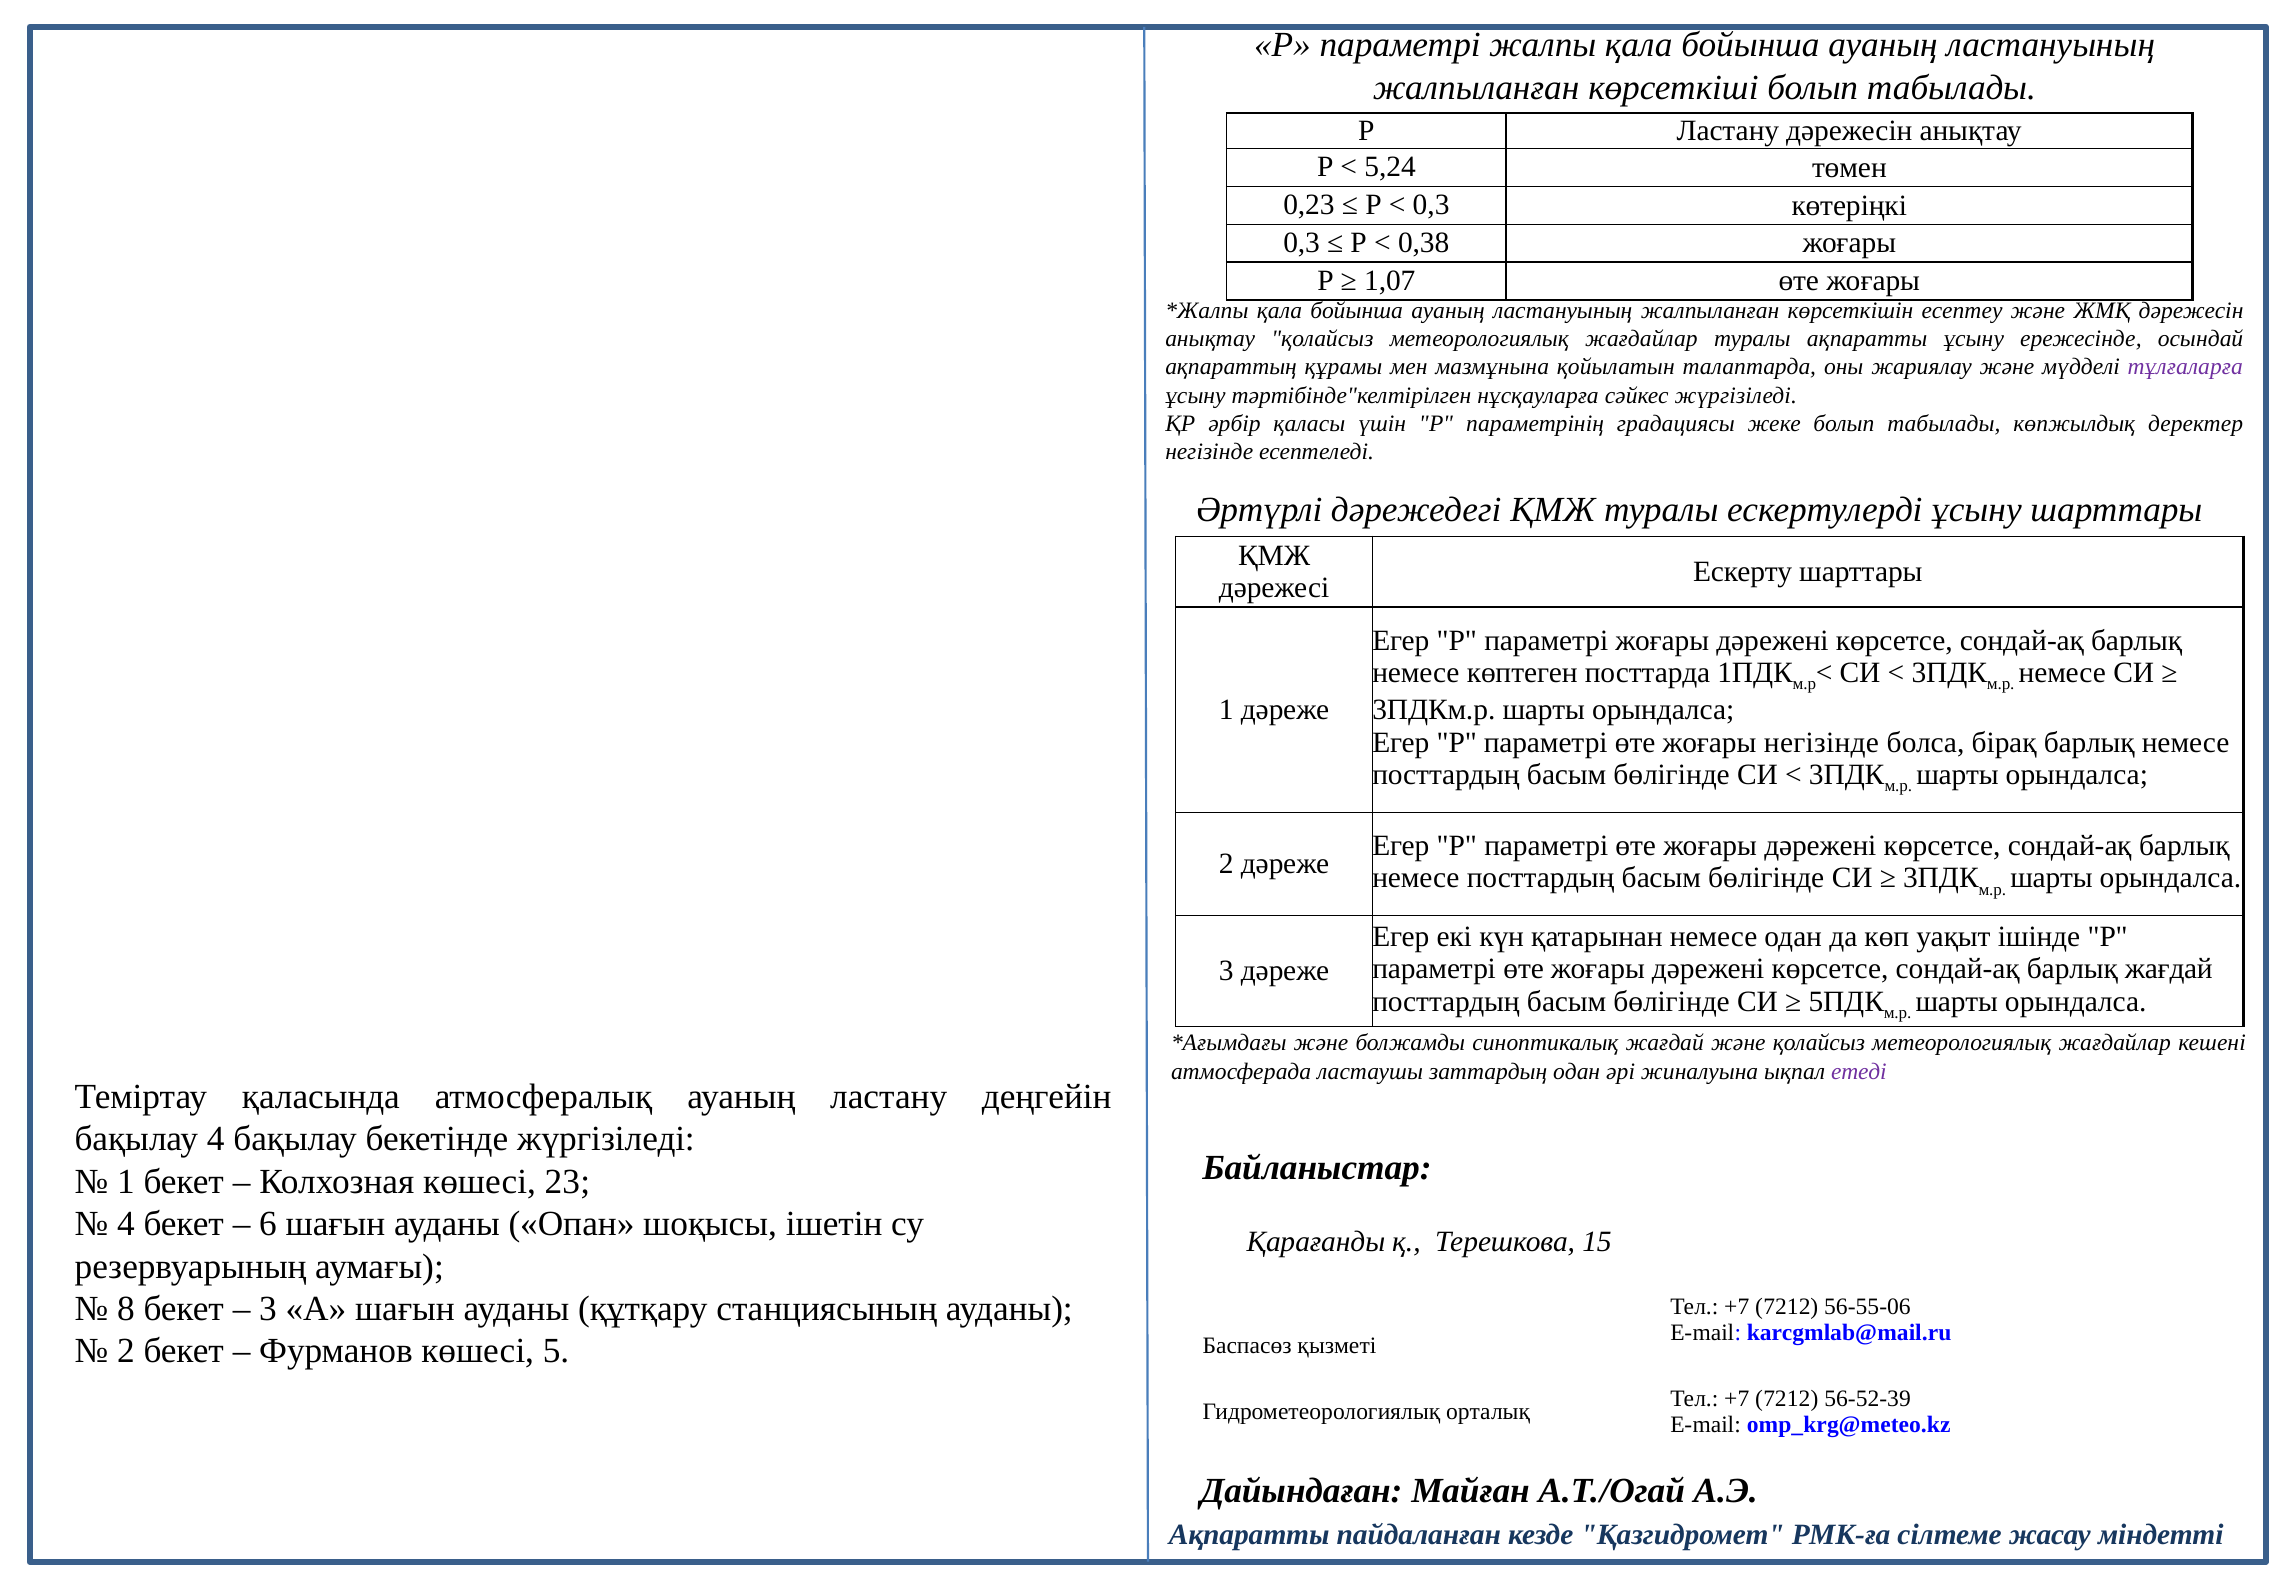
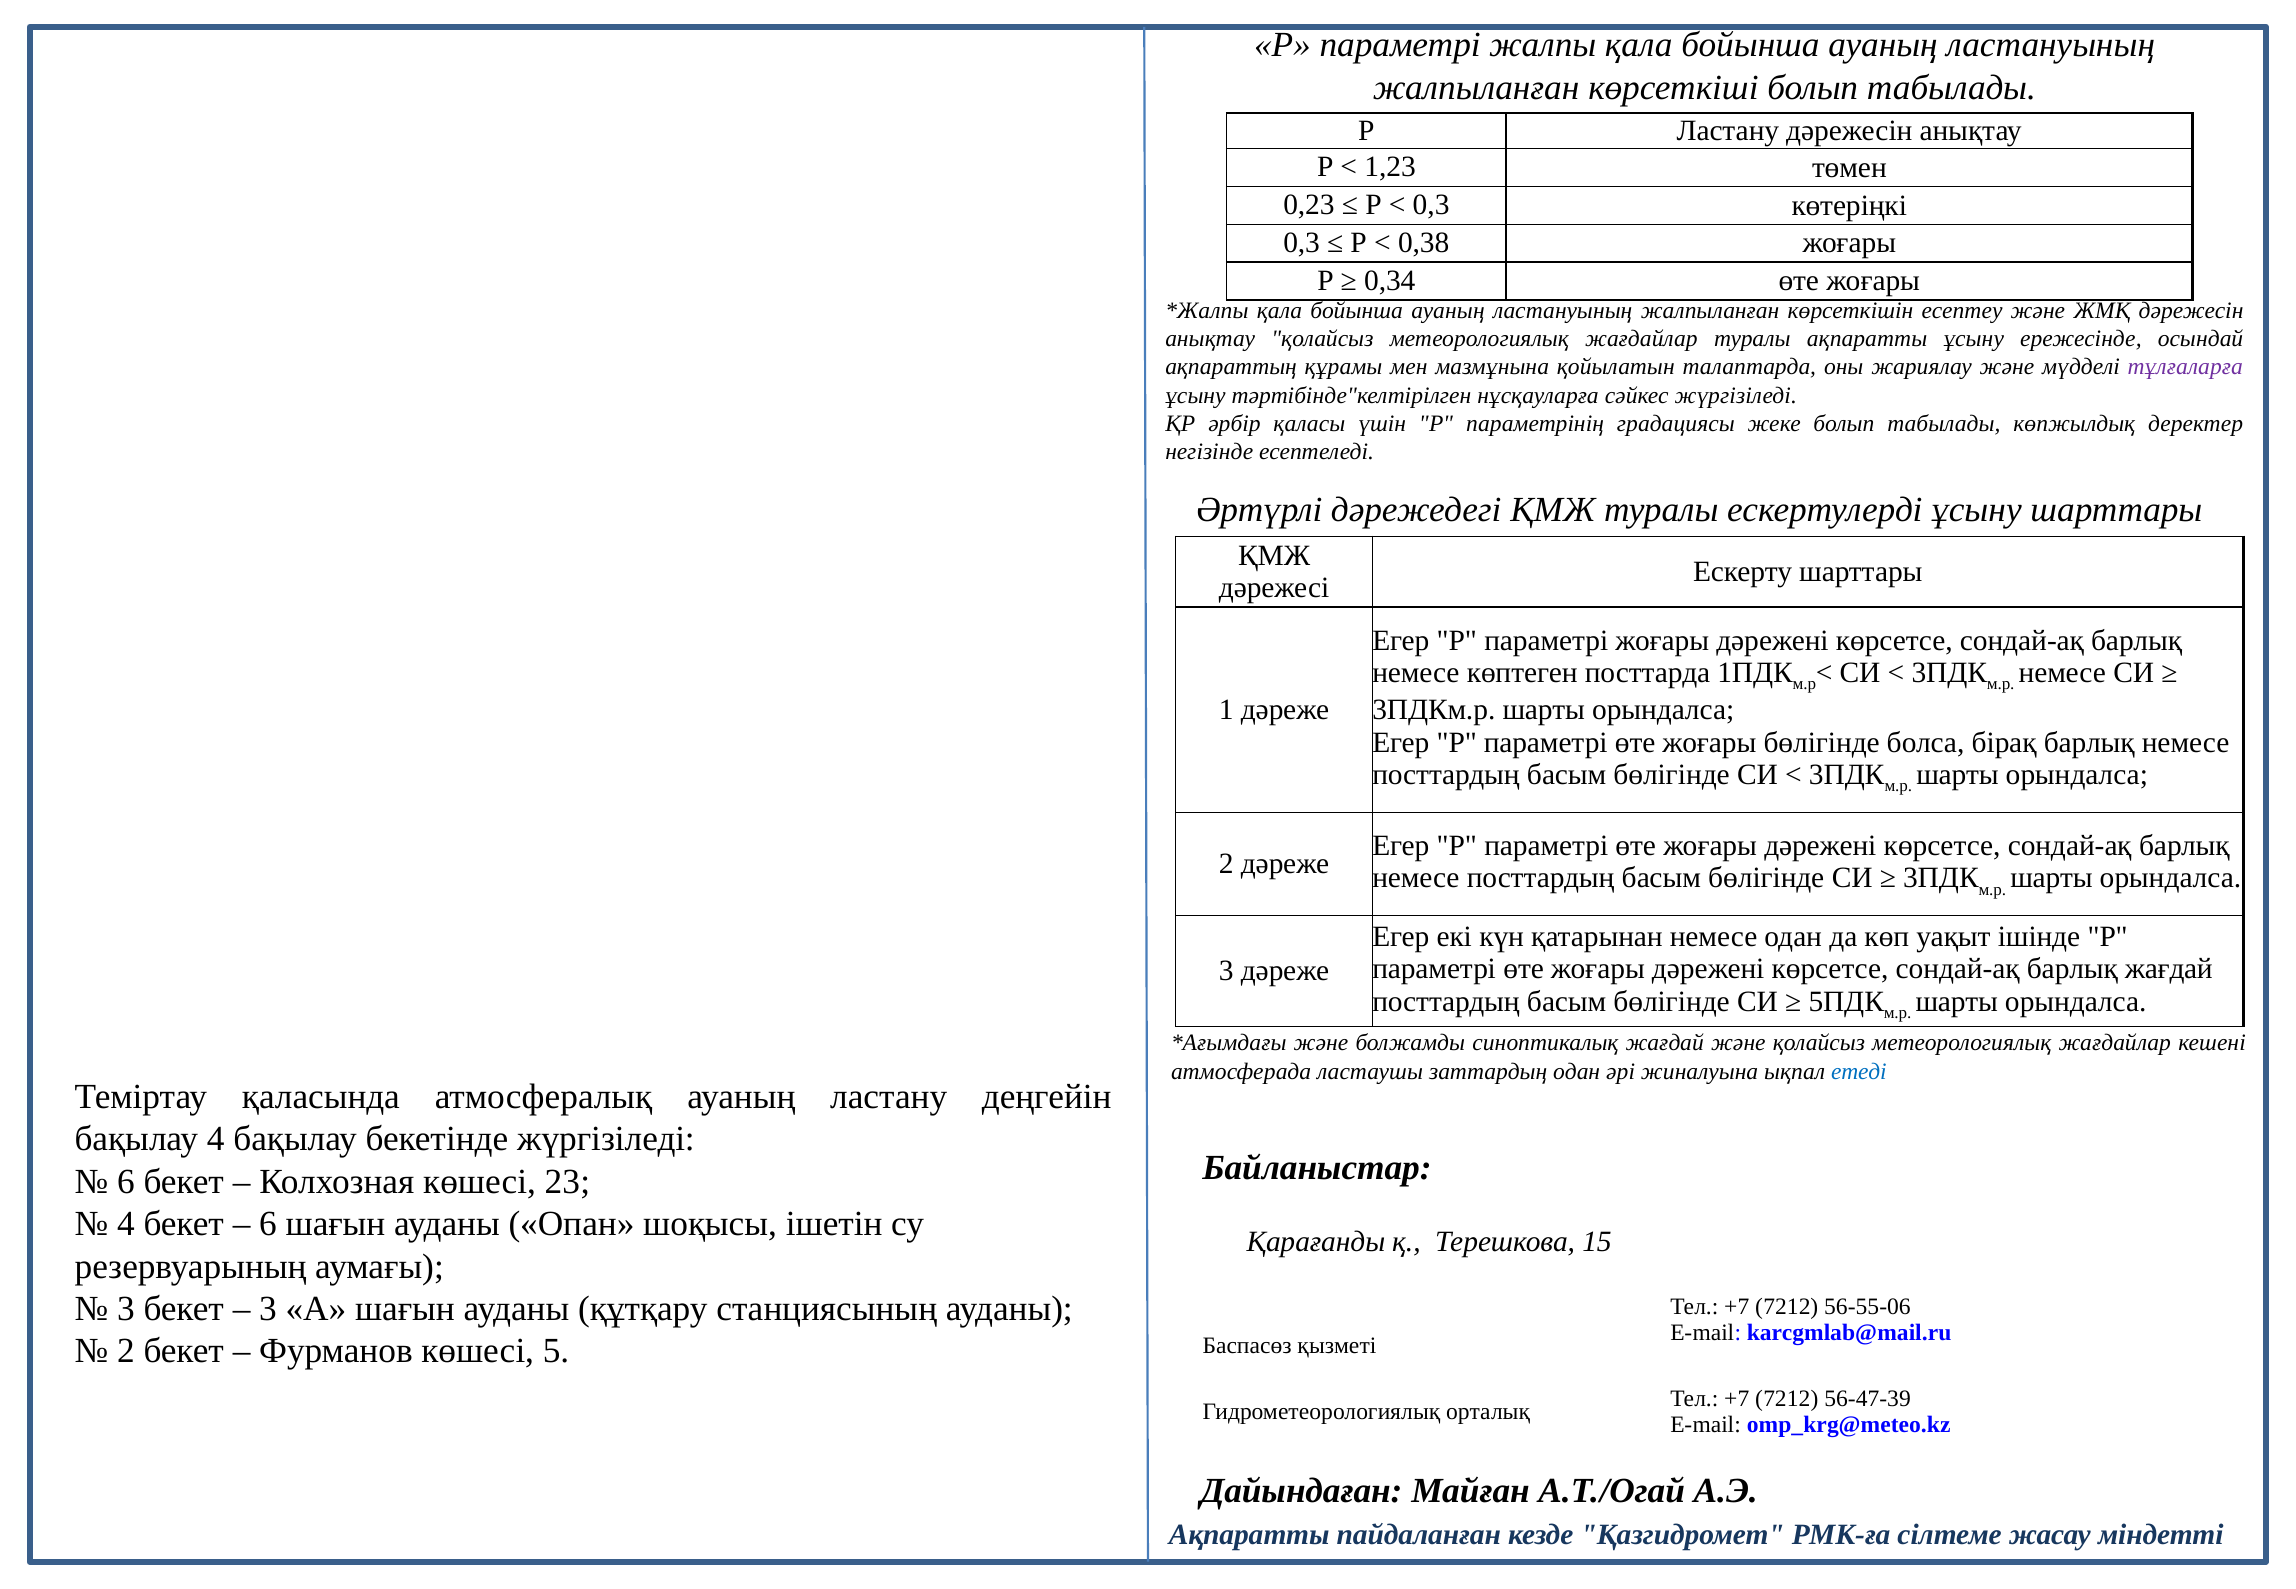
5,24: 5,24 -> 1,23 (1390, 167)
1,07: 1,07 -> 0,34 (1390, 281)
жоғары негізінде: негізінде -> бөлігінде (1822, 743)
етеді colour: purple -> blue (1859, 1072)
1: 1 -> 6 (126, 1182)
8: 8 -> 3 (126, 1309)
56-52-39: 56-52-39 -> 56-47-39 (1868, 1399)
